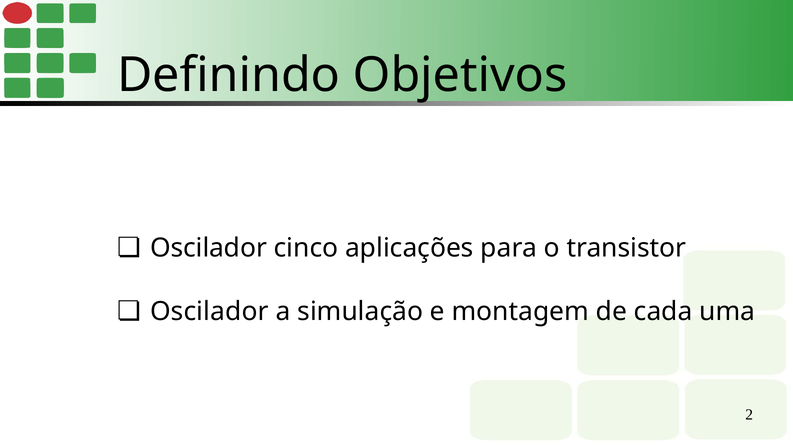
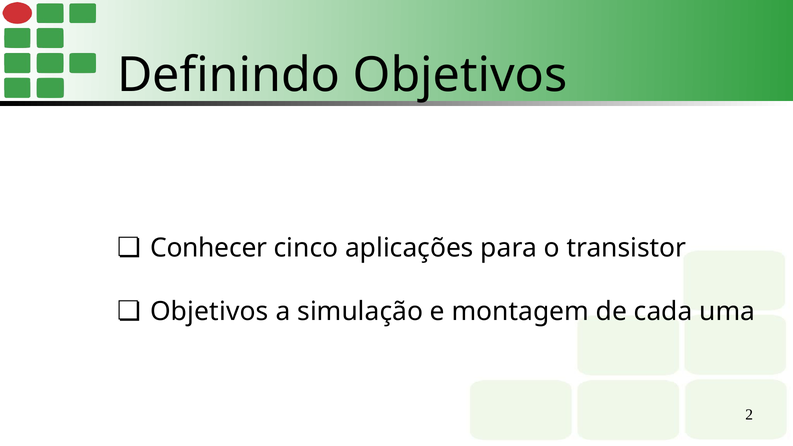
Oscilador: Oscilador -> Conhecer (209, 248)
Oscilador: Oscilador -> Objetivos (209, 312)
